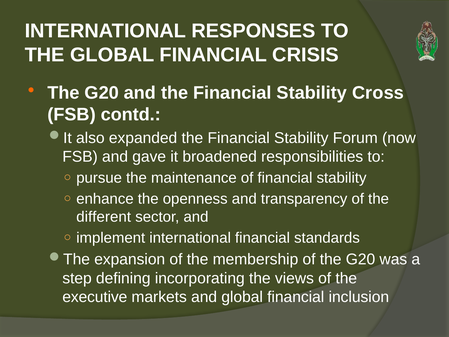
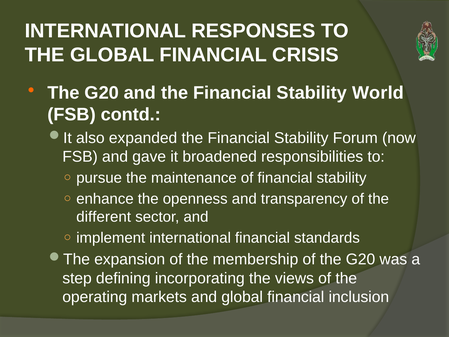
Cross: Cross -> World (378, 93)
executive: executive -> operating (95, 297)
